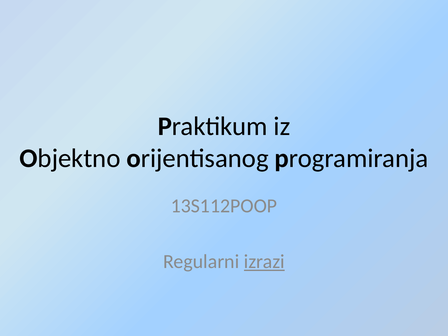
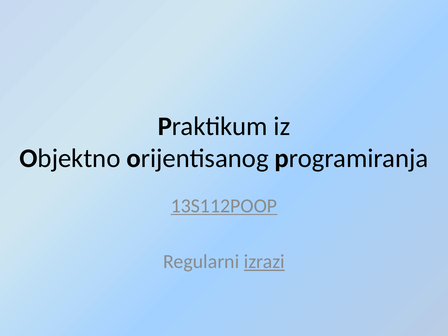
13S112POOP underline: none -> present (224, 206)
